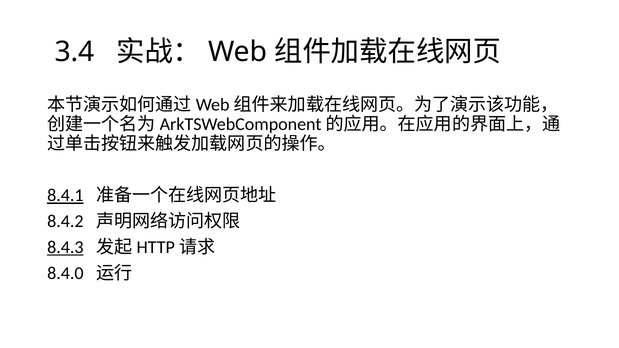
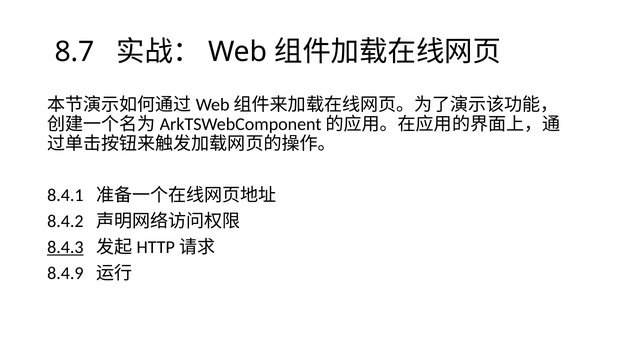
3.4: 3.4 -> 8.7 (75, 52)
8.4.1 underline: present -> none (65, 196)
8.4.0: 8.4.0 -> 8.4.9 (65, 273)
